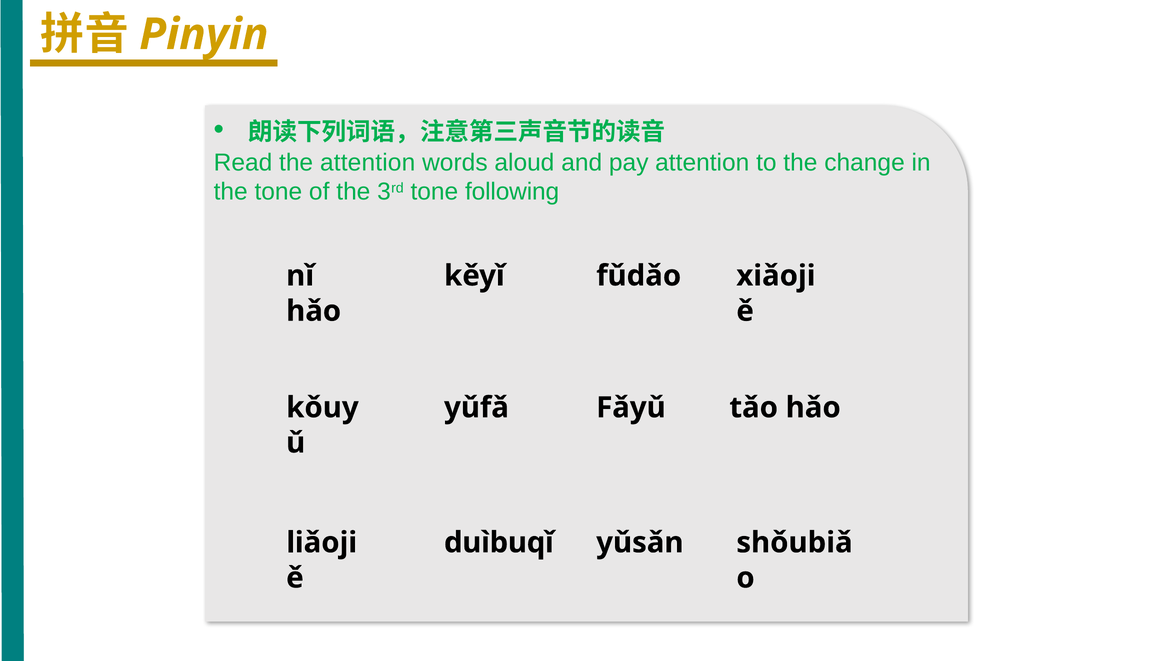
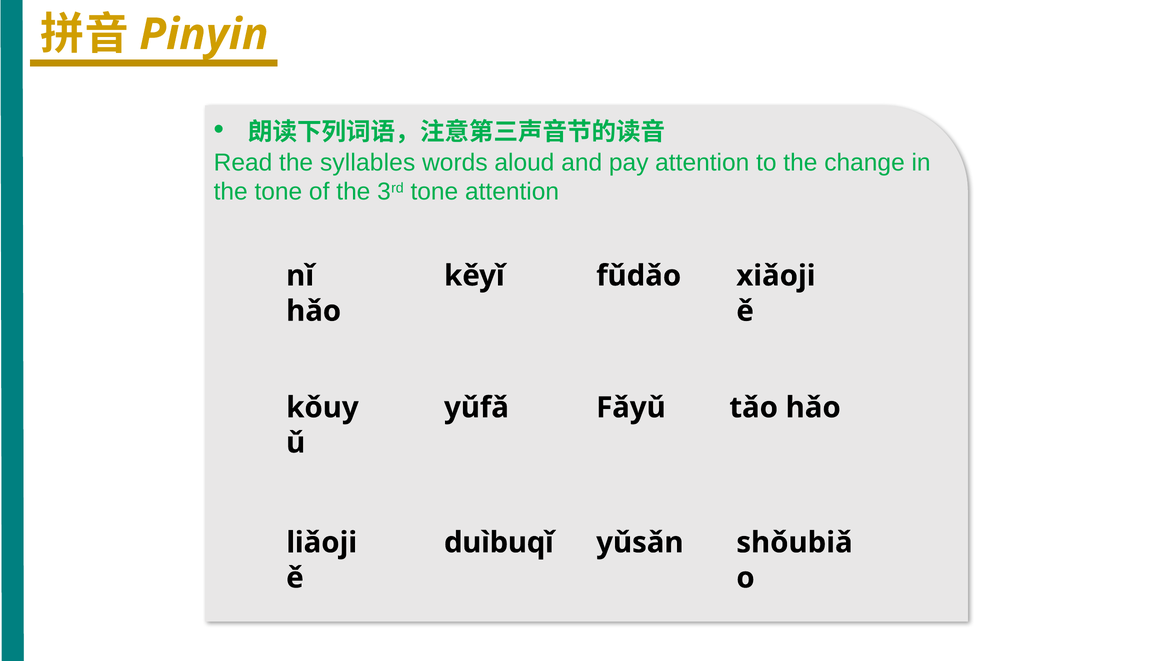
the attention: attention -> syllables (368, 163)
tone following: following -> attention (512, 192)
